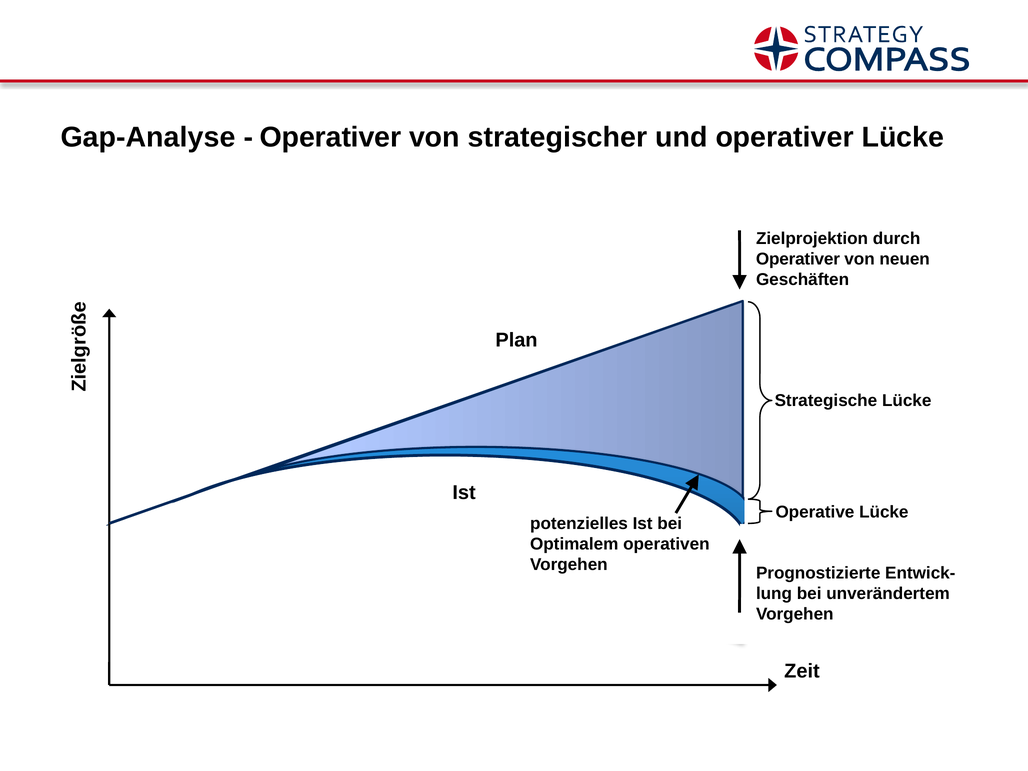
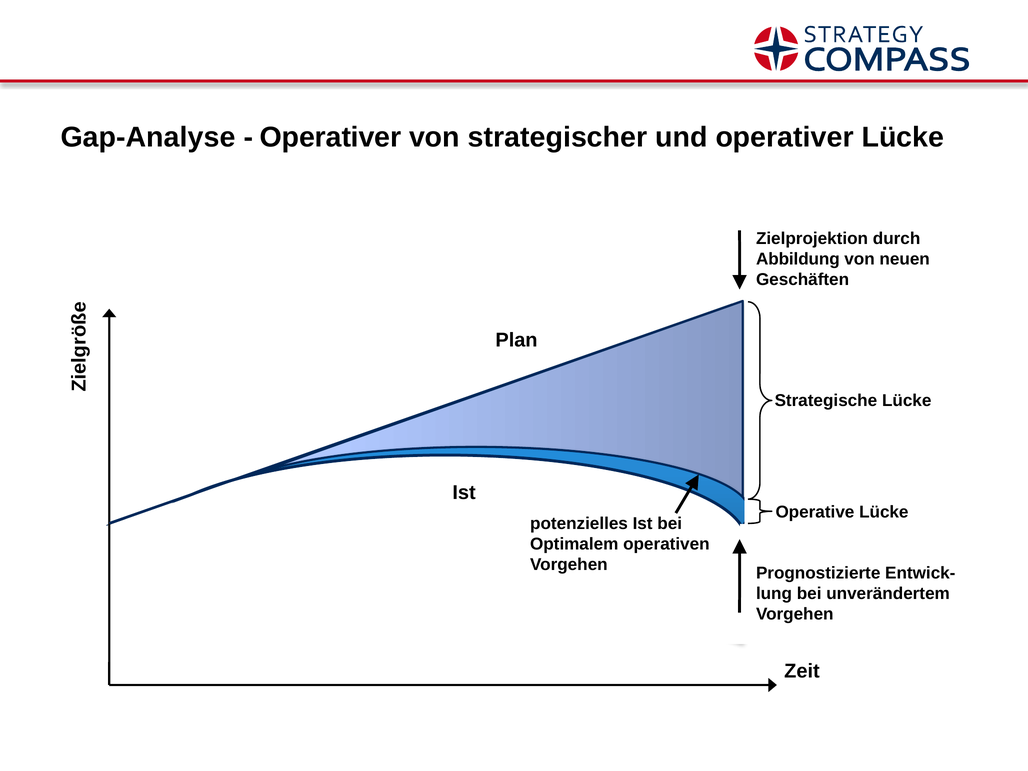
Operativer: Operativer -> Abbildung (798, 259)
